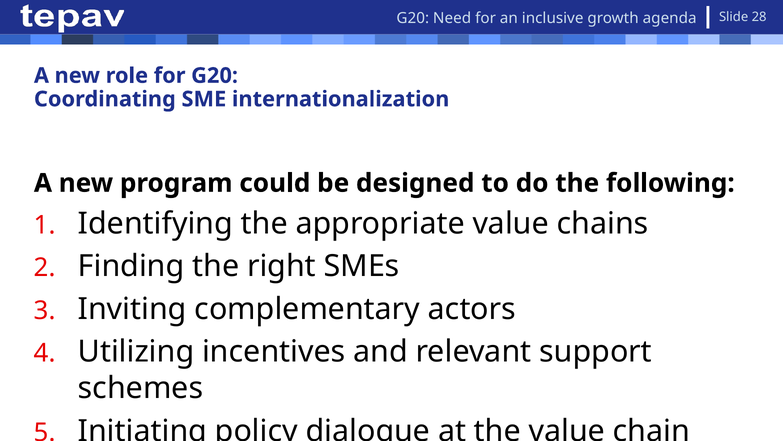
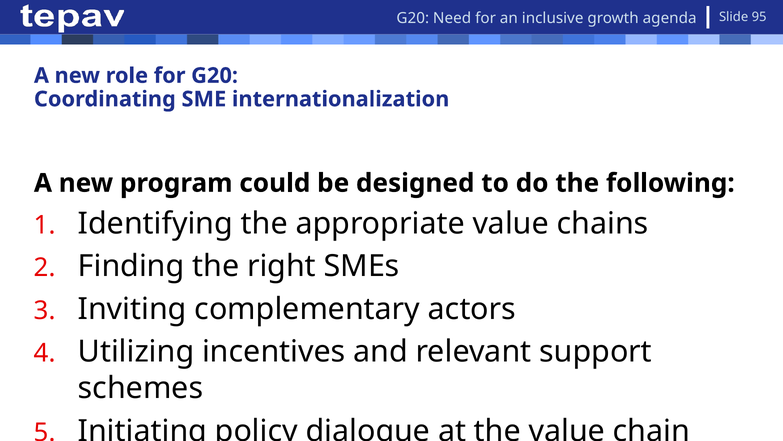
28: 28 -> 95 (759, 17)
